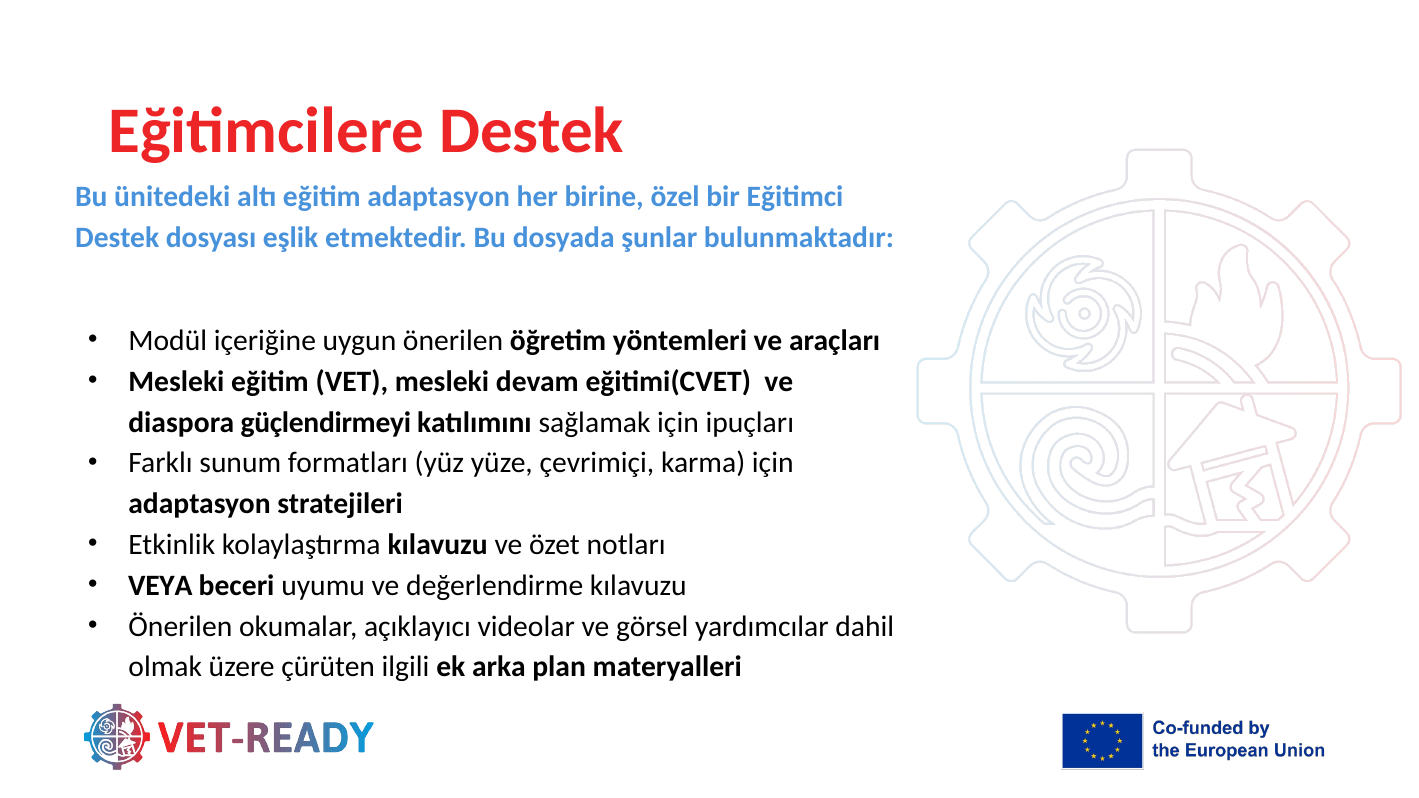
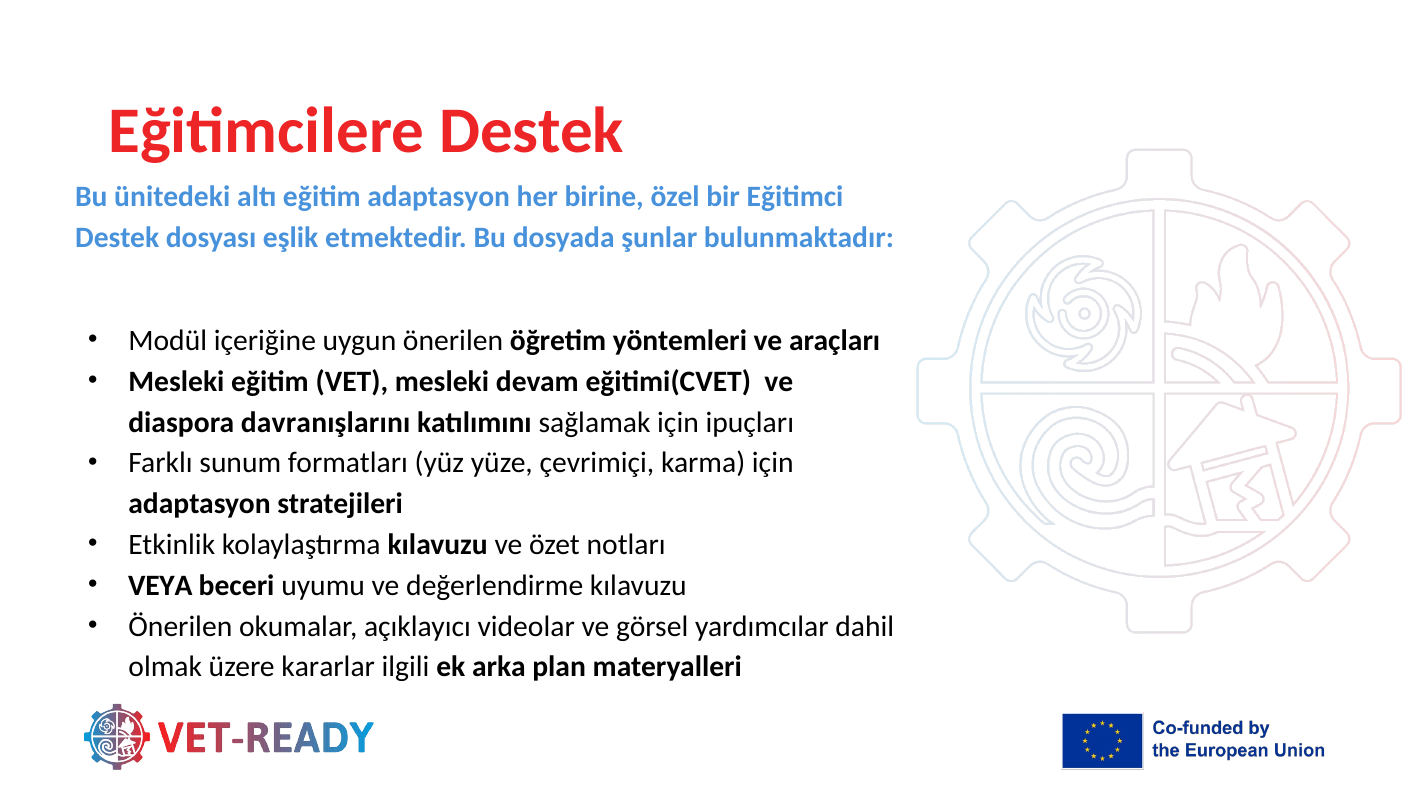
güçlendirmeyi: güçlendirmeyi -> davranışlarını (326, 423)
çürüten: çürüten -> kararlar (328, 667)
